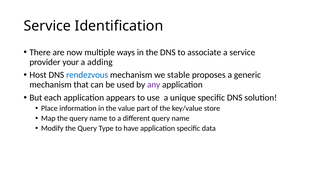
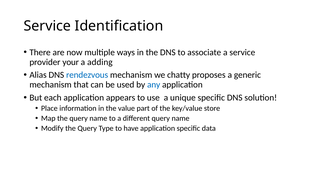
Host: Host -> Alias (38, 75)
stable: stable -> chatty (179, 75)
any colour: purple -> blue (154, 85)
